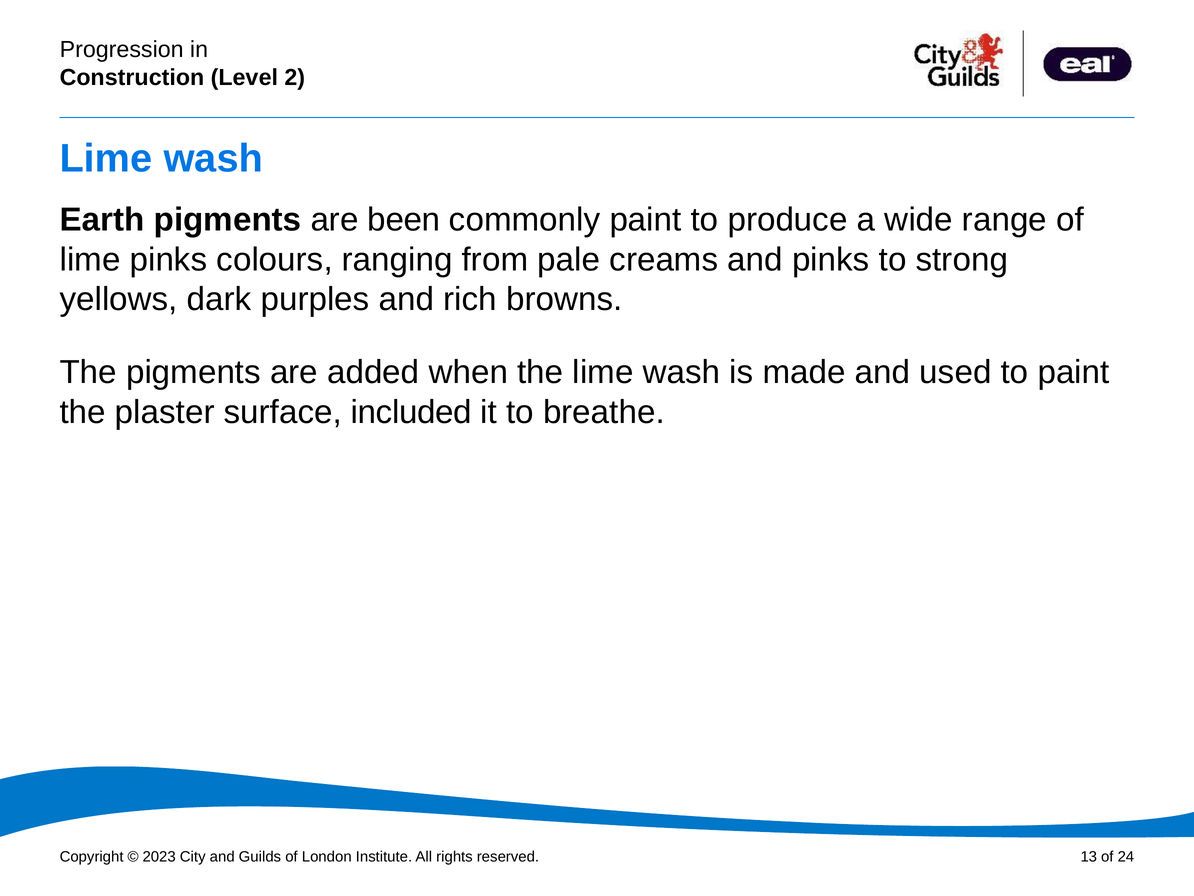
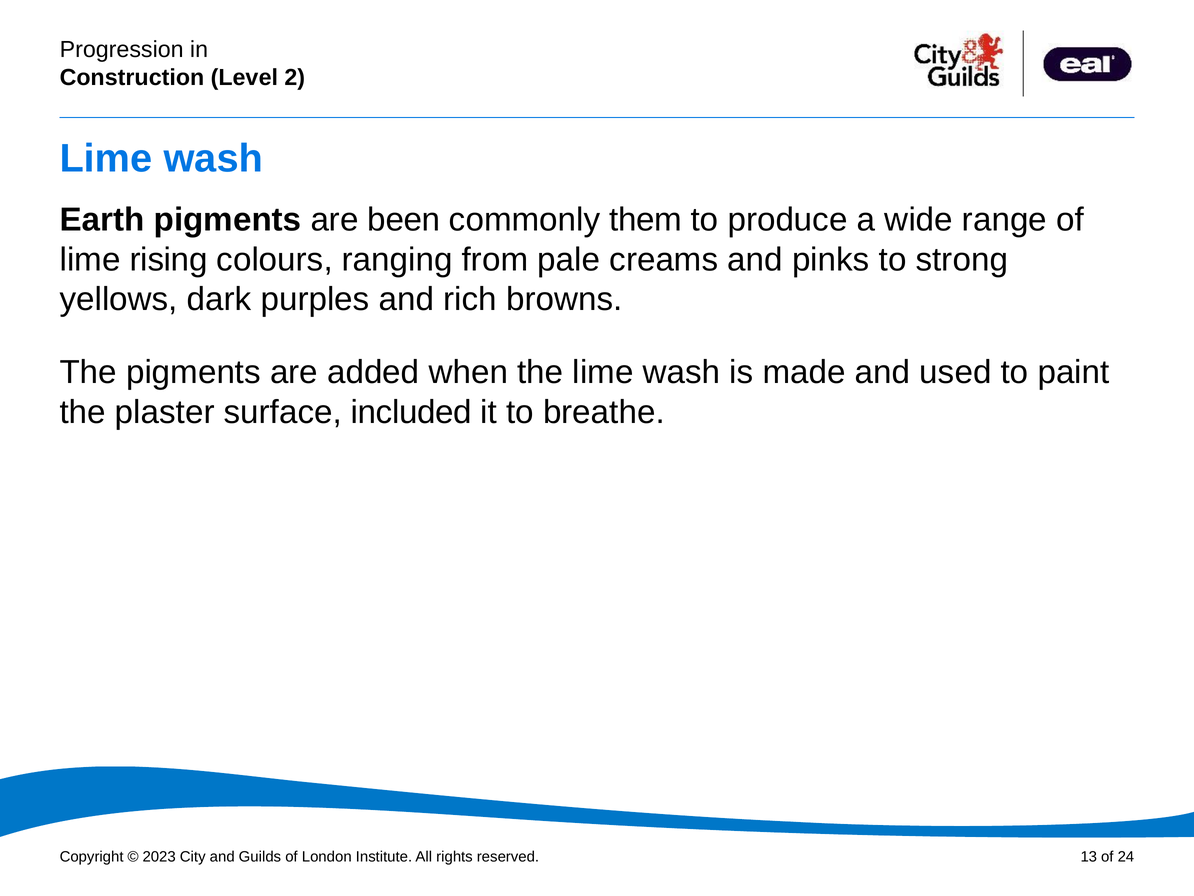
commonly paint: paint -> them (646, 220)
lime pinks: pinks -> rising (169, 259)
